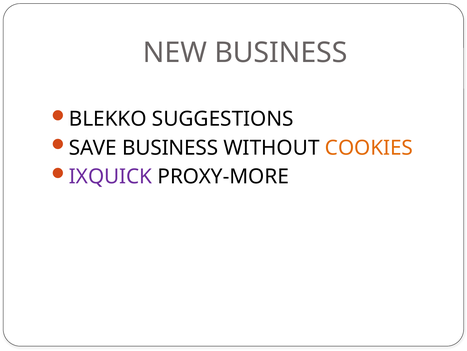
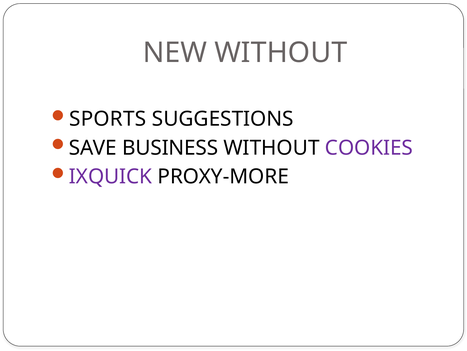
NEW BUSINESS: BUSINESS -> WITHOUT (281, 53)
BLEKKO: BLEKKO -> SPORTS (108, 119)
COOKIES colour: orange -> purple (369, 148)
